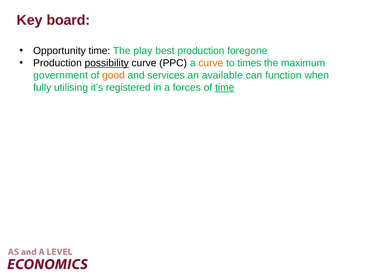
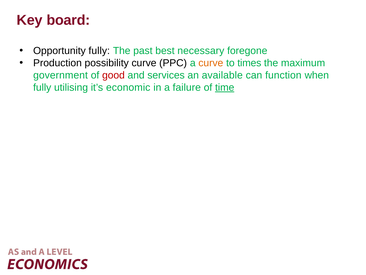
Opportunity time: time -> fully (99, 51)
play: play -> past (143, 51)
best production: production -> necessary (201, 51)
possibility underline: present -> none (107, 63)
good colour: orange -> red (113, 75)
registered: registered -> economic (128, 87)
forces: forces -> failure (187, 87)
